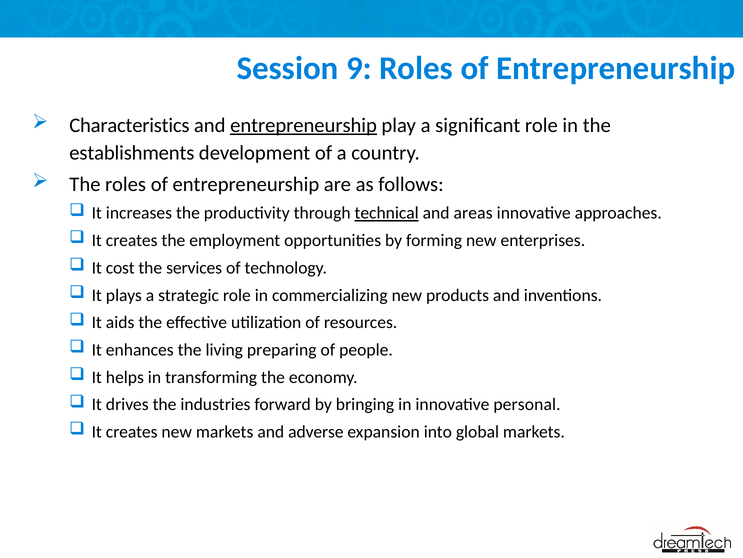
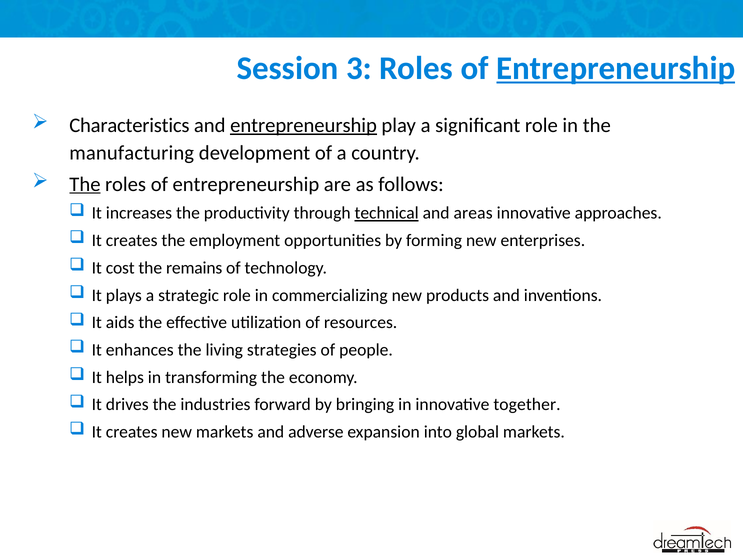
9: 9 -> 3 (359, 68)
Entrepreneurship underline: none -> present (616, 68)
establishments: establishments -> manufacturing (132, 153)
The underline: none -> present (85, 184)
services: services -> remains (194, 268)
preparing: preparing -> strategies (282, 350)
personal: personal -> together (527, 404)
